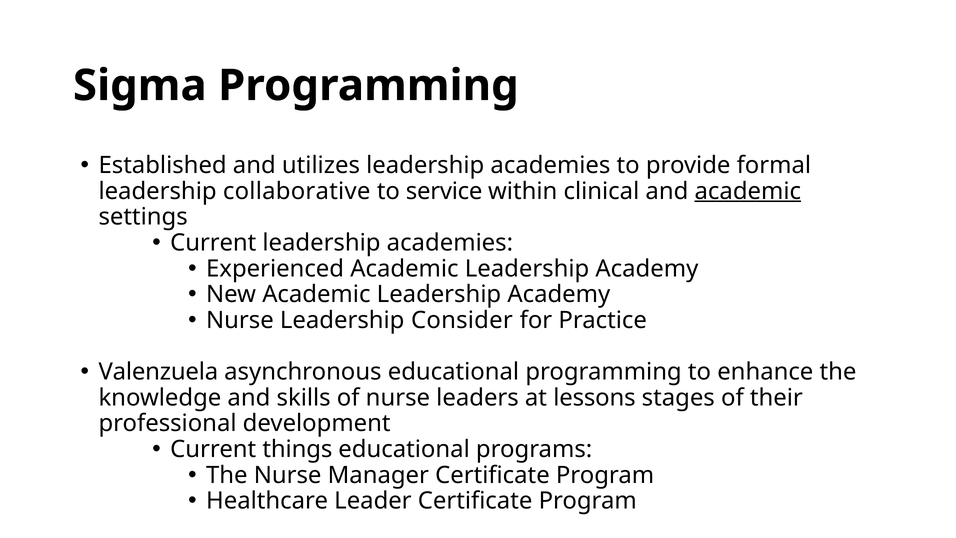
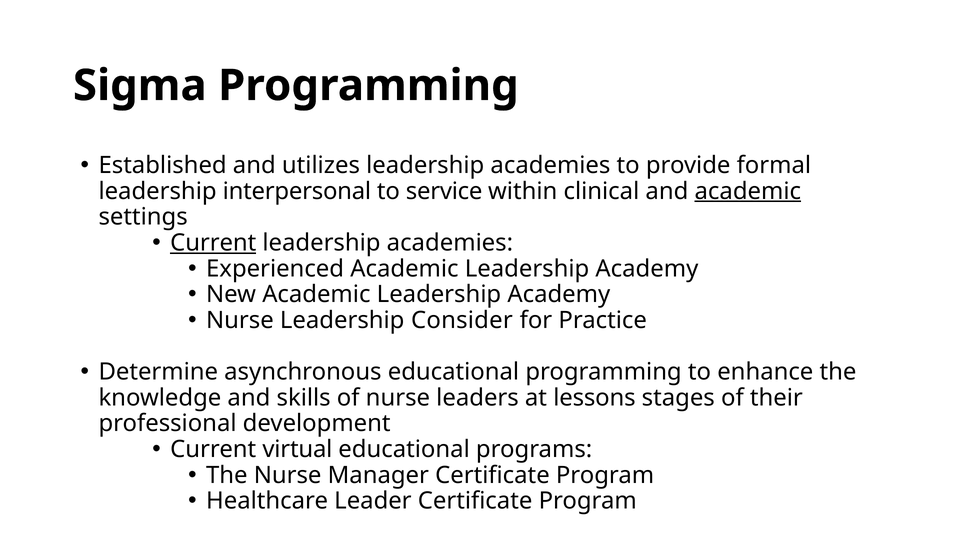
collaborative: collaborative -> interpersonal (297, 191)
Current underline: none -> present (213, 243)
Valenzuela: Valenzuela -> Determine (158, 372)
things: things -> virtual (297, 449)
